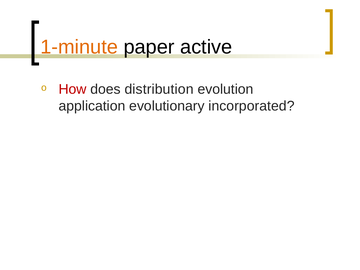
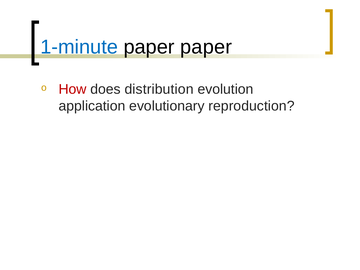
1-minute colour: orange -> blue (79, 47)
paper active: active -> paper (206, 47)
incorporated: incorporated -> reproduction (251, 106)
